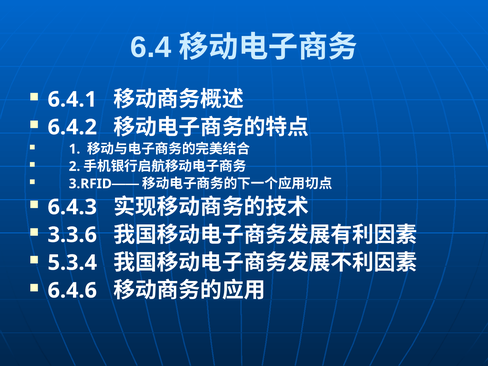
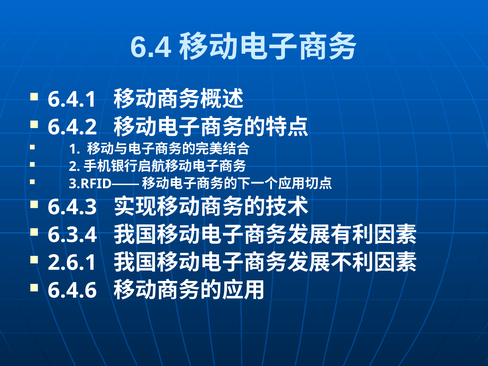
3.3.6: 3.3.6 -> 6.3.4 (72, 235)
5.3.4: 5.3.4 -> 2.6.1 (72, 263)
